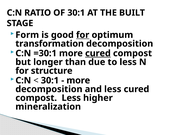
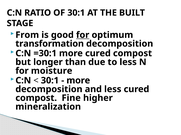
Form: Form -> From (27, 35)
cured underline: present -> none (98, 54)
structure: structure -> moisture (52, 71)
compost Less: Less -> Fine (71, 98)
